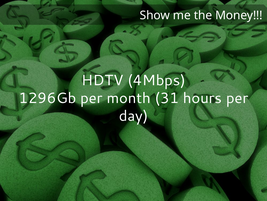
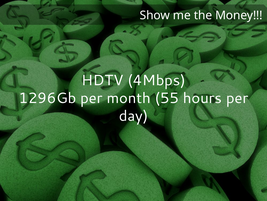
31: 31 -> 55 (167, 98)
